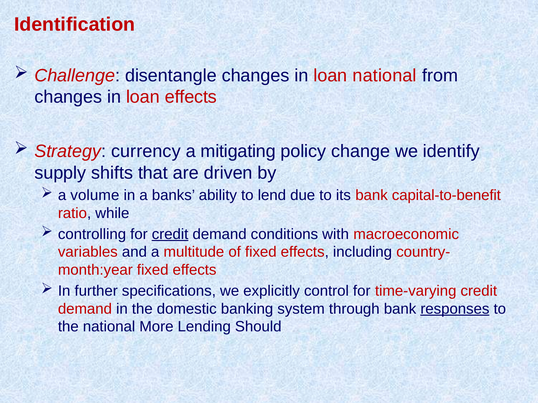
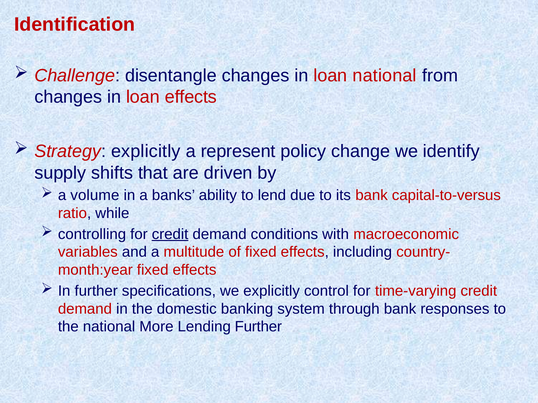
Strategy currency: currency -> explicitly (146, 152)
mitigating: mitigating -> represent (238, 152)
capital-to-benefit: capital-to-benefit -> capital-to-versus (446, 196)
responses underline: present -> none (455, 309)
Lending Should: Should -> Further (258, 327)
